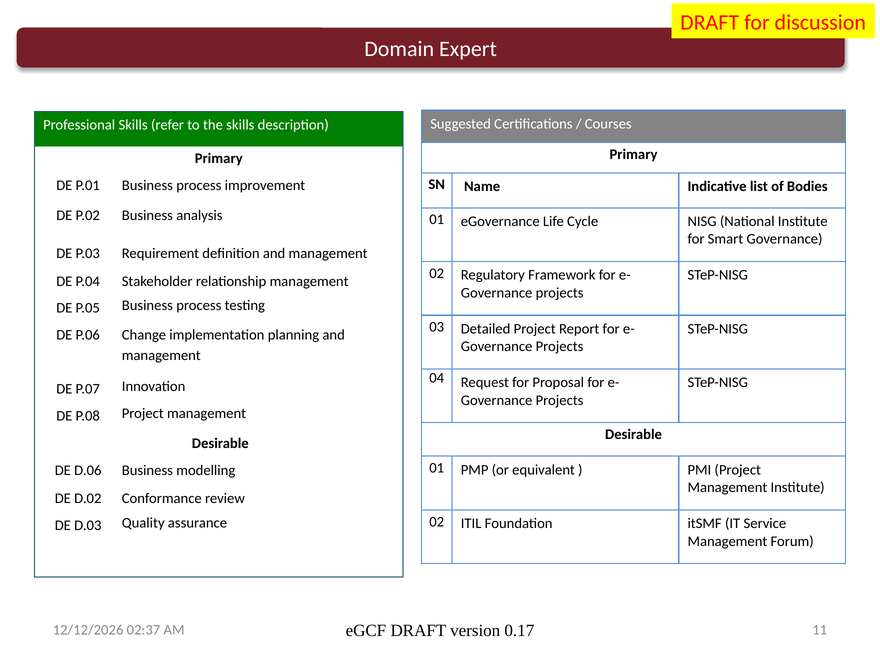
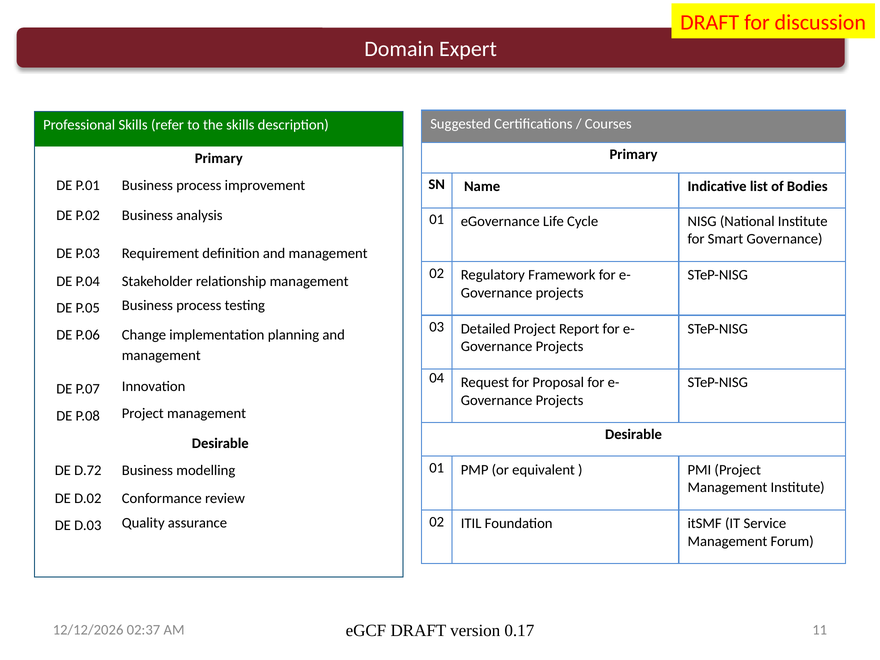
D.06: D.06 -> D.72 (88, 470)
